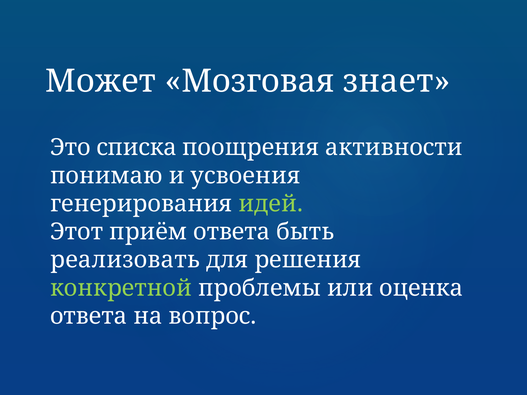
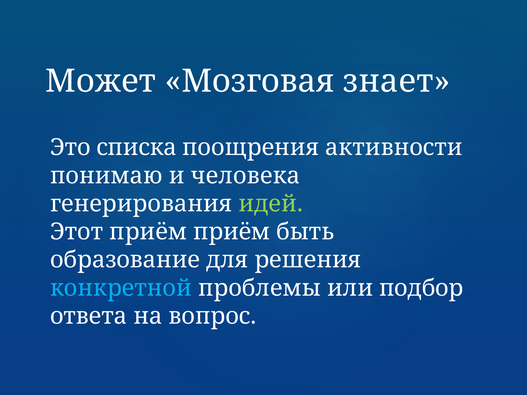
усвоения: усвоения -> человека (245, 176)
приём ответа: ответа -> приём (232, 232)
реализовать: реализовать -> образование (125, 260)
конкретной colour: light green -> light blue (121, 288)
оценка: оценка -> подбор (421, 288)
